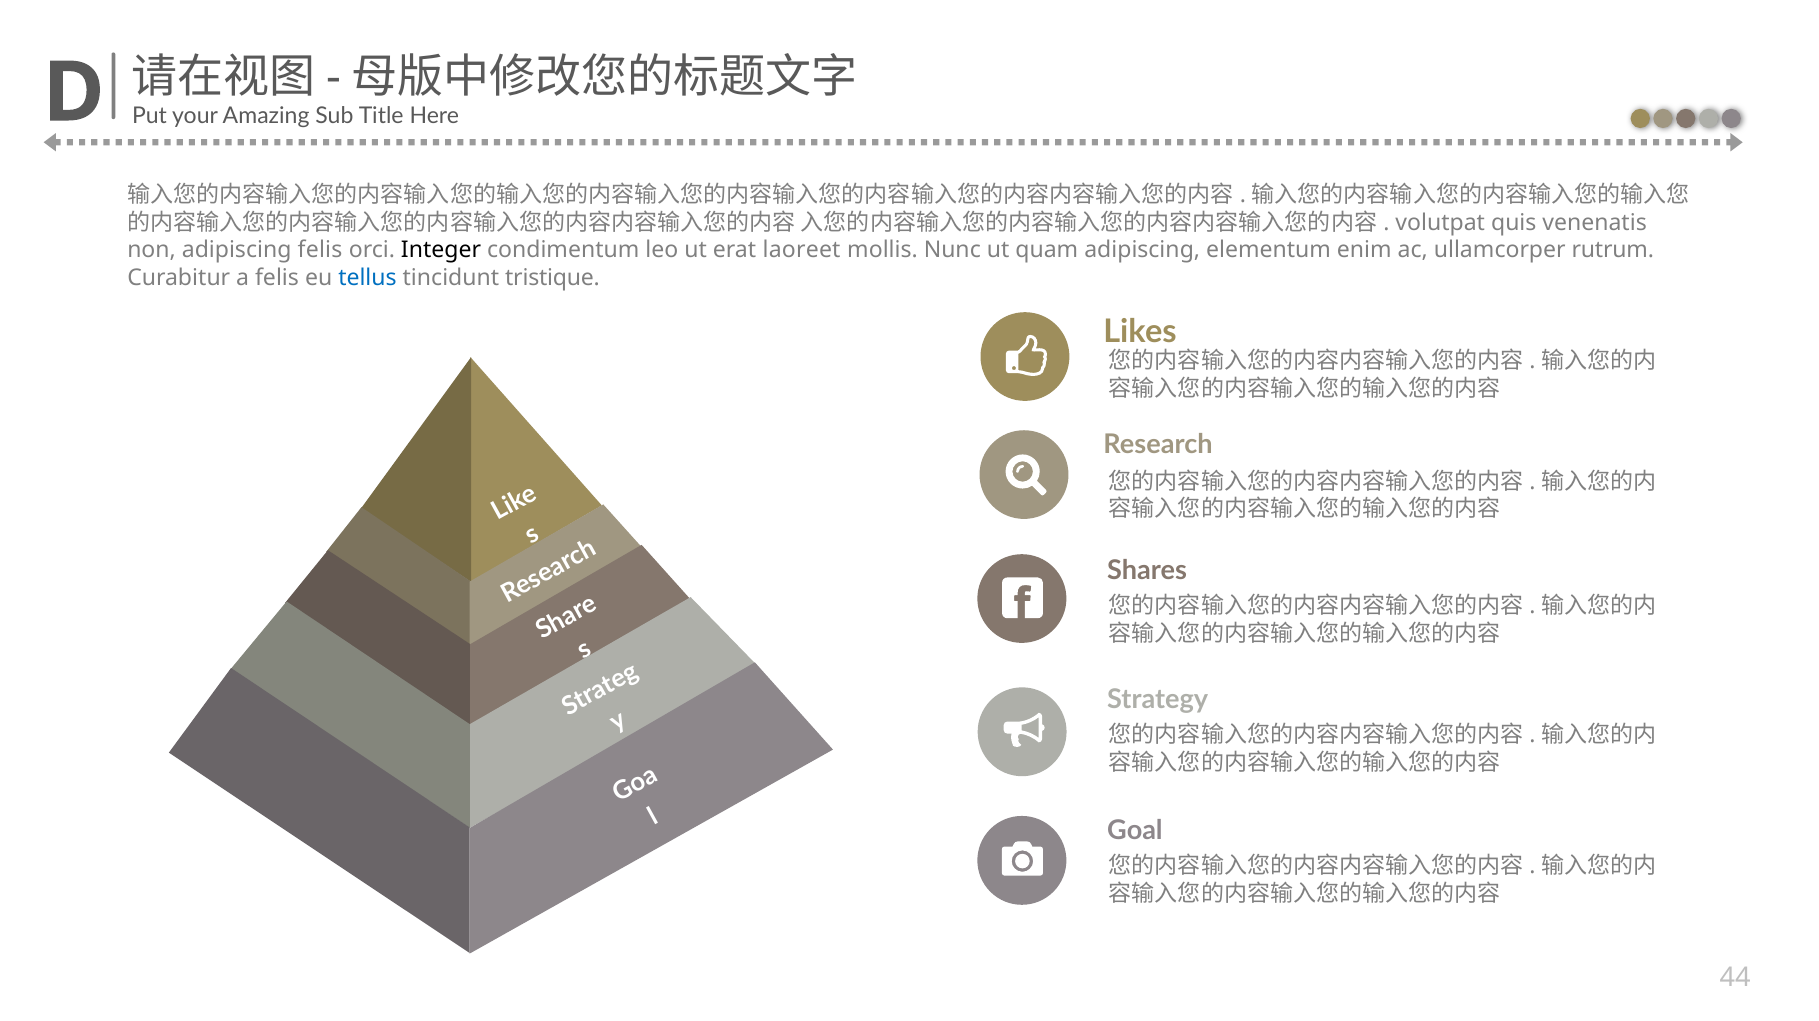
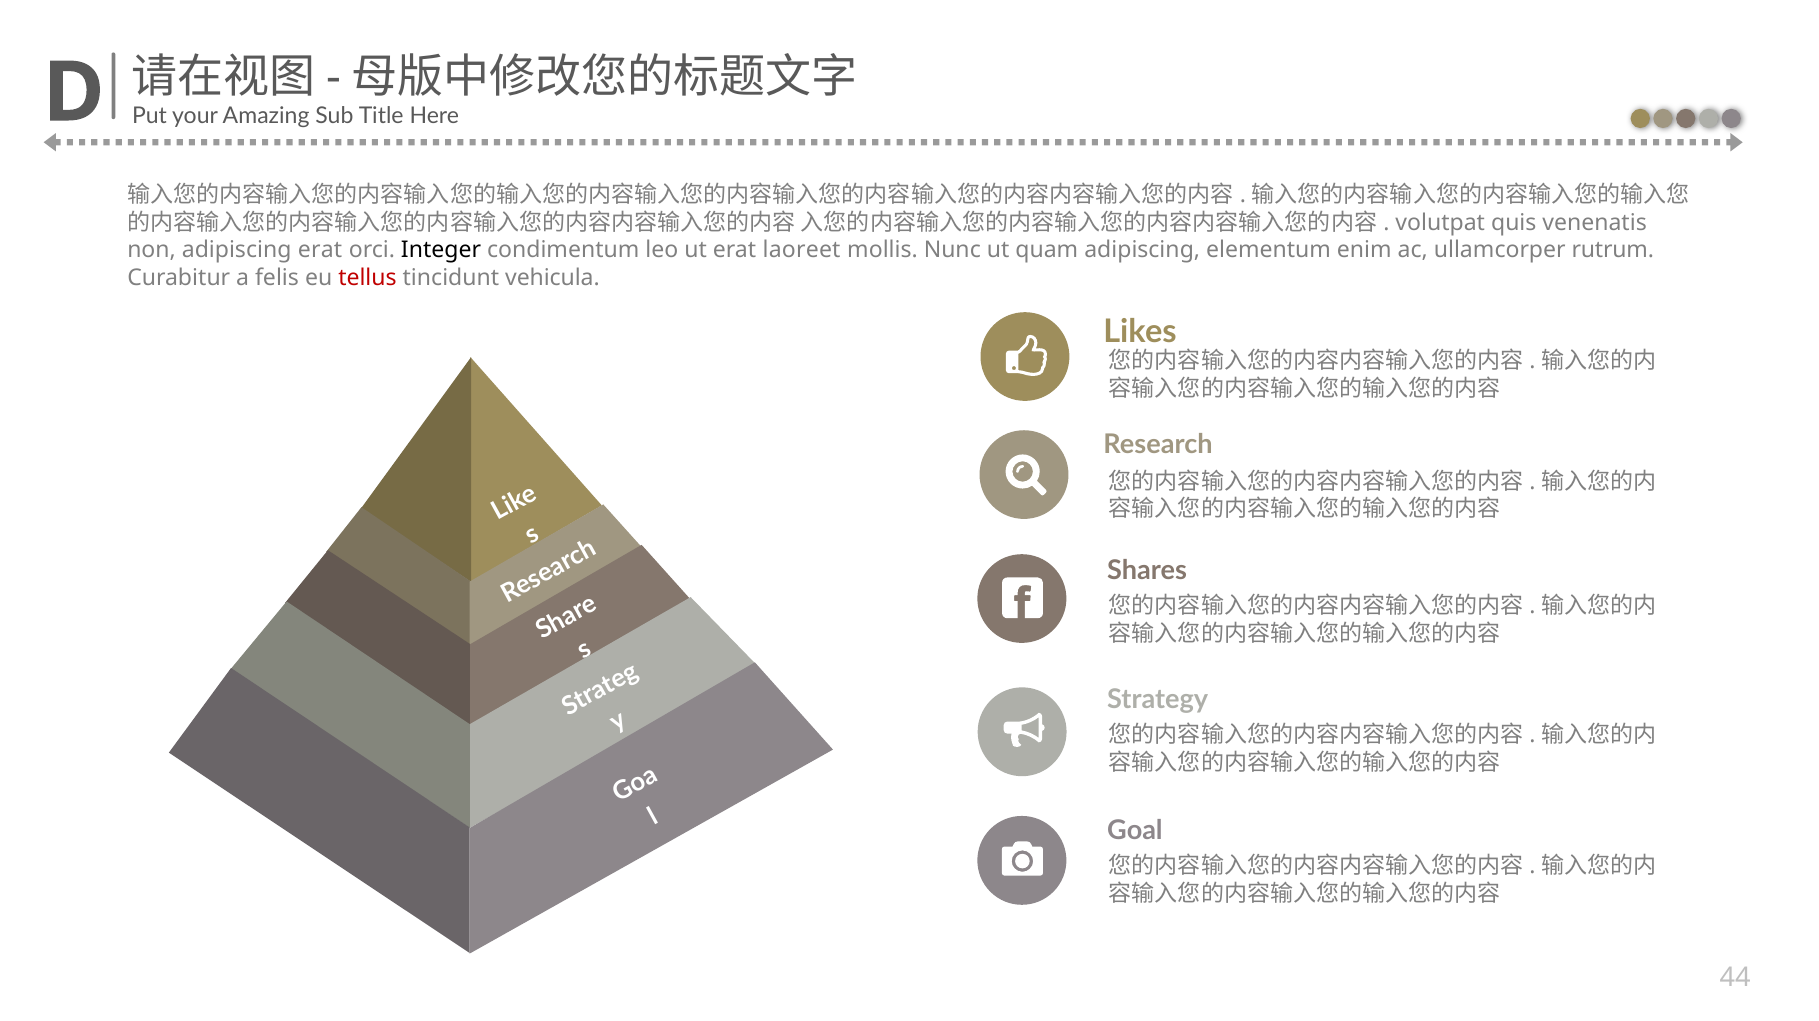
adipiscing felis: felis -> erat (320, 250)
tellus colour: blue -> red (367, 278)
tristique: tristique -> vehicula (552, 278)
